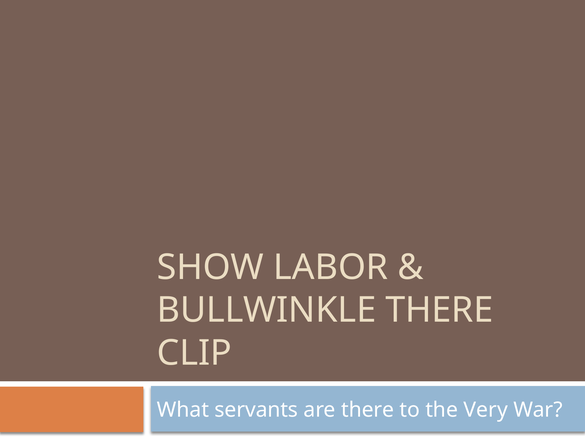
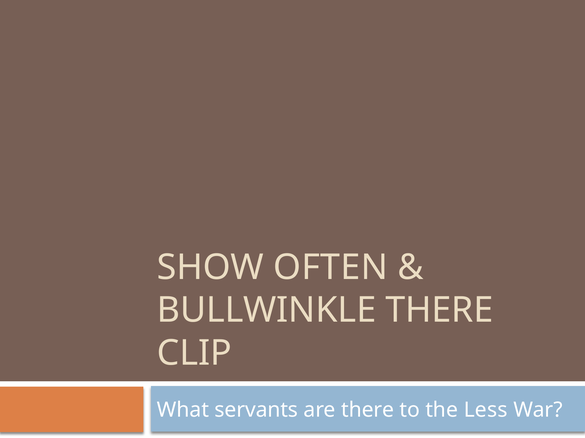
LABOR: LABOR -> OFTEN (331, 268)
Very: Very -> Less (486, 410)
